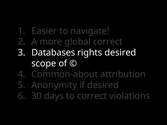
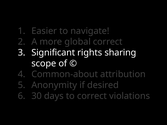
Databases: Databases -> Significant (53, 53)
rights desired: desired -> sharing (120, 53)
